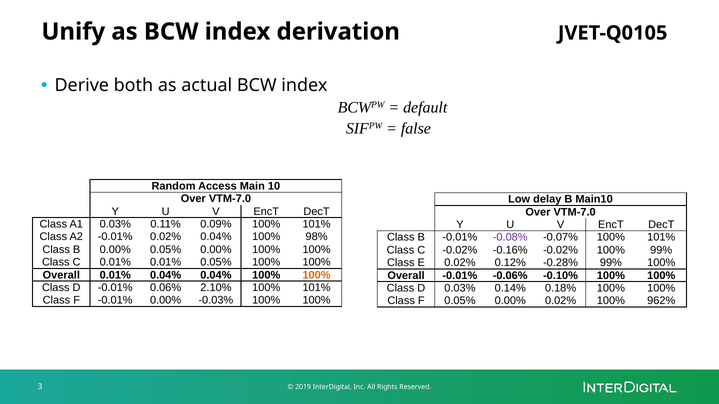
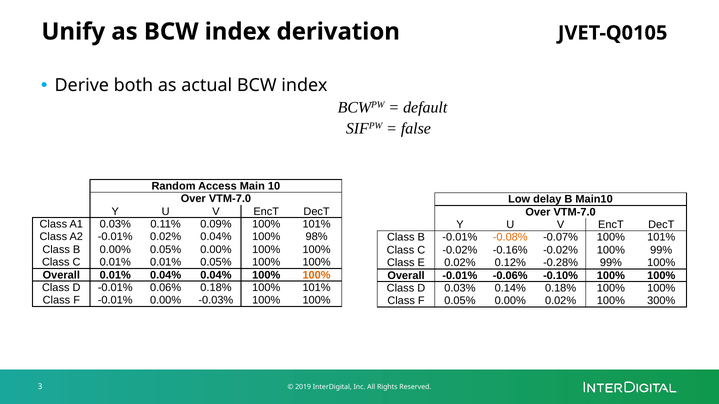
-0.08% colour: purple -> orange (510, 238)
0.06% 2.10%: 2.10% -> 0.18% (216, 288)
962%: 962% -> 300% (661, 301)
